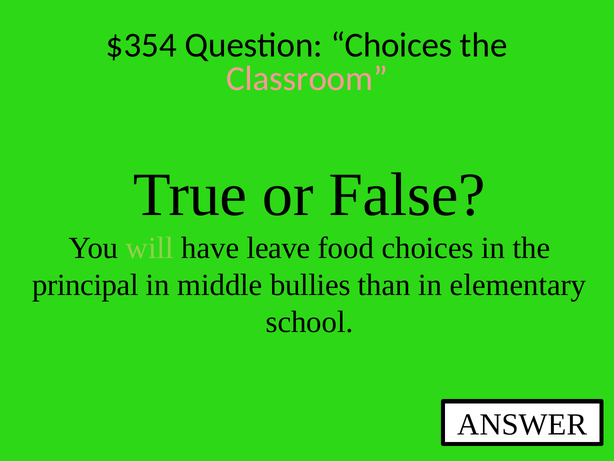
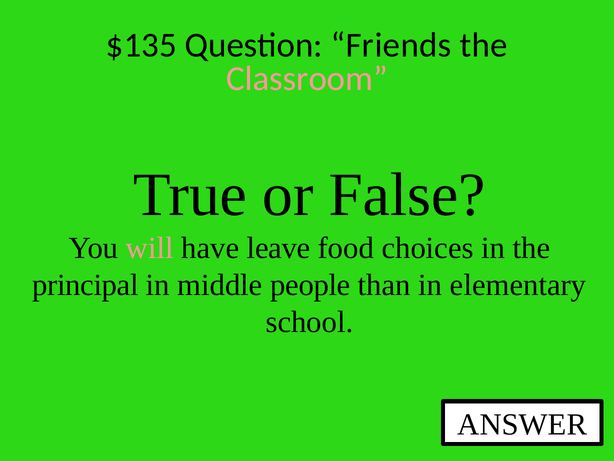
$354: $354 -> $135 (141, 45)
Question Choices: Choices -> Friends (391, 45)
will colour: light green -> pink (150, 248)
bullies: bullies -> people (310, 285)
